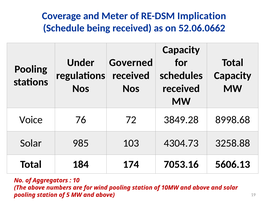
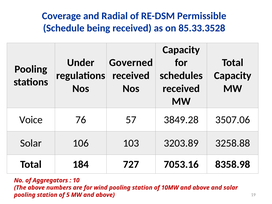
Meter: Meter -> Radial (115, 16)
Implication: Implication -> Permissible (202, 16)
52.06.0662: 52.06.0662 -> 85.33.3528 (202, 28)
72: 72 -> 57 (131, 120)
8998.68: 8998.68 -> 3507.06 (233, 120)
985: 985 -> 106 (81, 143)
4304.73: 4304.73 -> 3203.89 (181, 143)
174: 174 -> 727 (131, 164)
5606.13: 5606.13 -> 8358.98 (233, 164)
